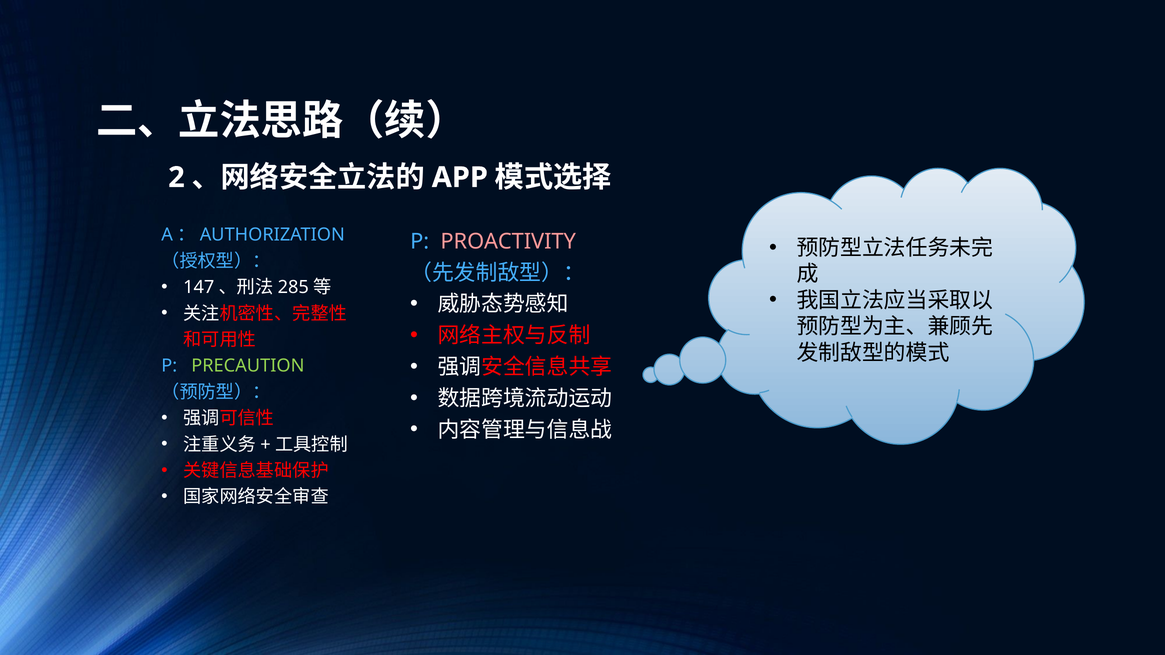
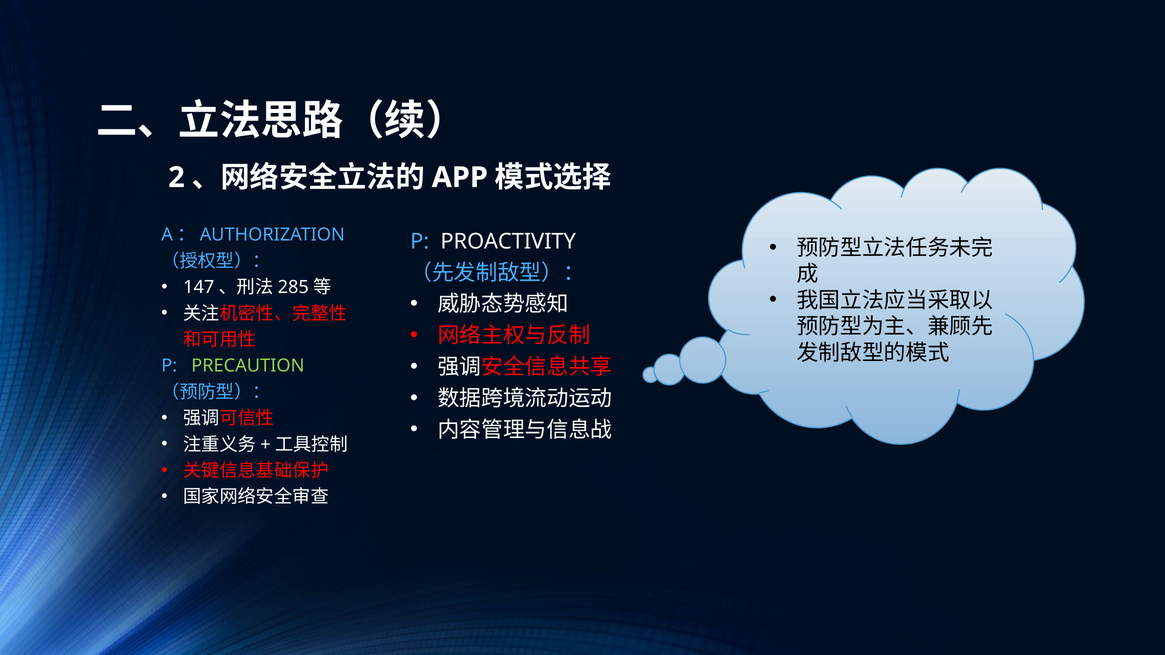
PROACTIVITY colour: pink -> white (508, 241)
